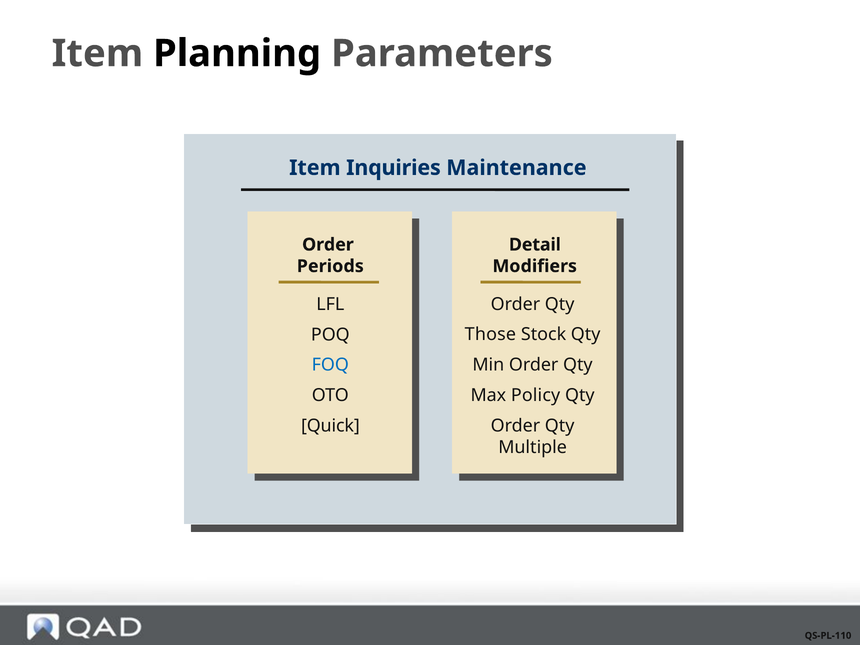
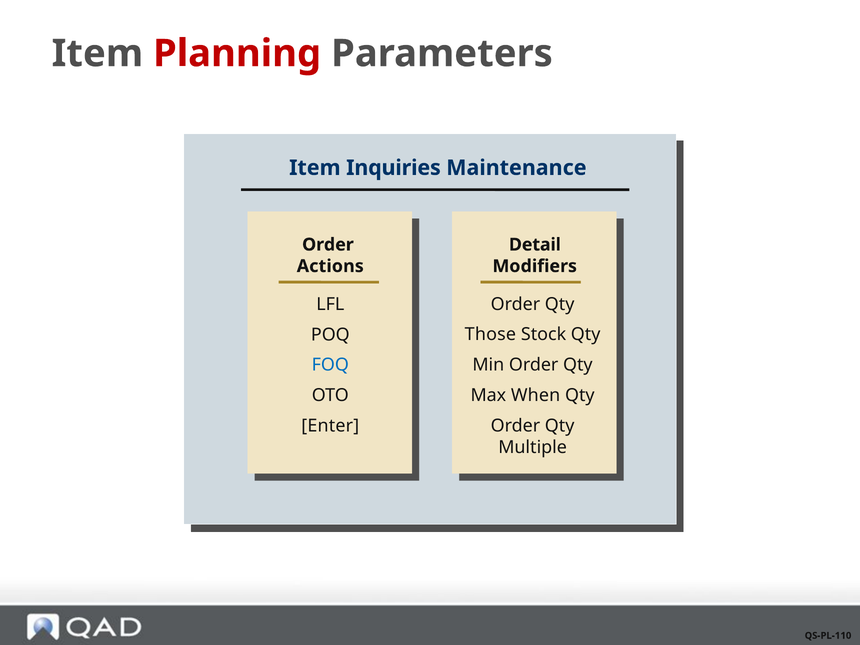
Planning colour: black -> red (237, 54)
Periods: Periods -> Actions (330, 266)
Policy: Policy -> When (536, 396)
Quick: Quick -> Enter (330, 426)
